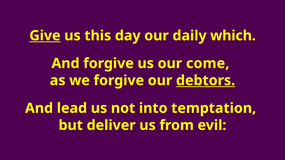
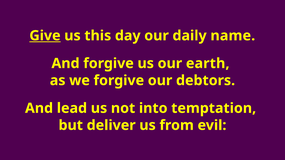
which: which -> name (233, 36)
come: come -> earth (208, 63)
debtors underline: present -> none (206, 81)
